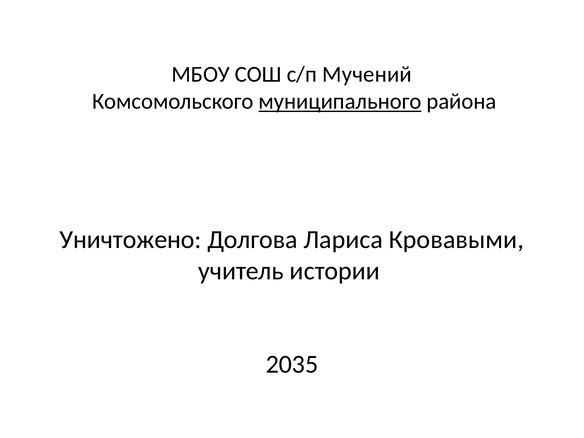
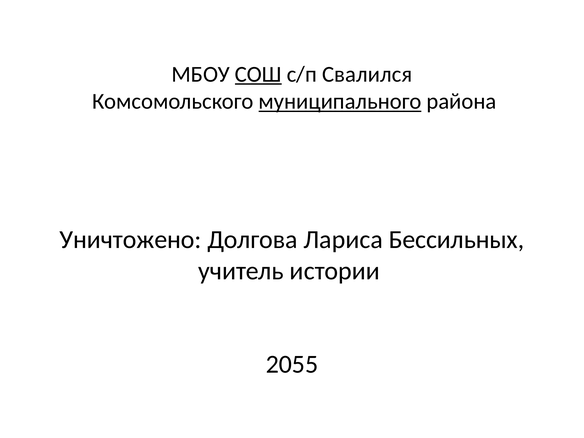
СОШ underline: none -> present (258, 74)
Мучений: Мучений -> Свалился (367, 74)
Кровавыми: Кровавыми -> Бессильных (456, 240)
2035: 2035 -> 2055 (292, 364)
